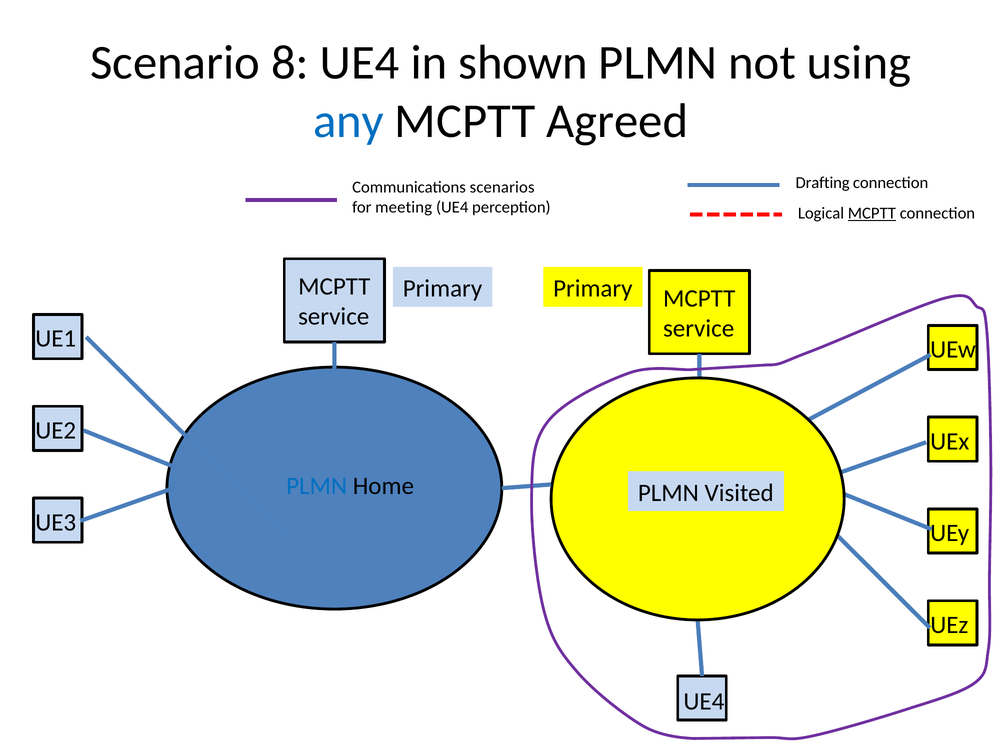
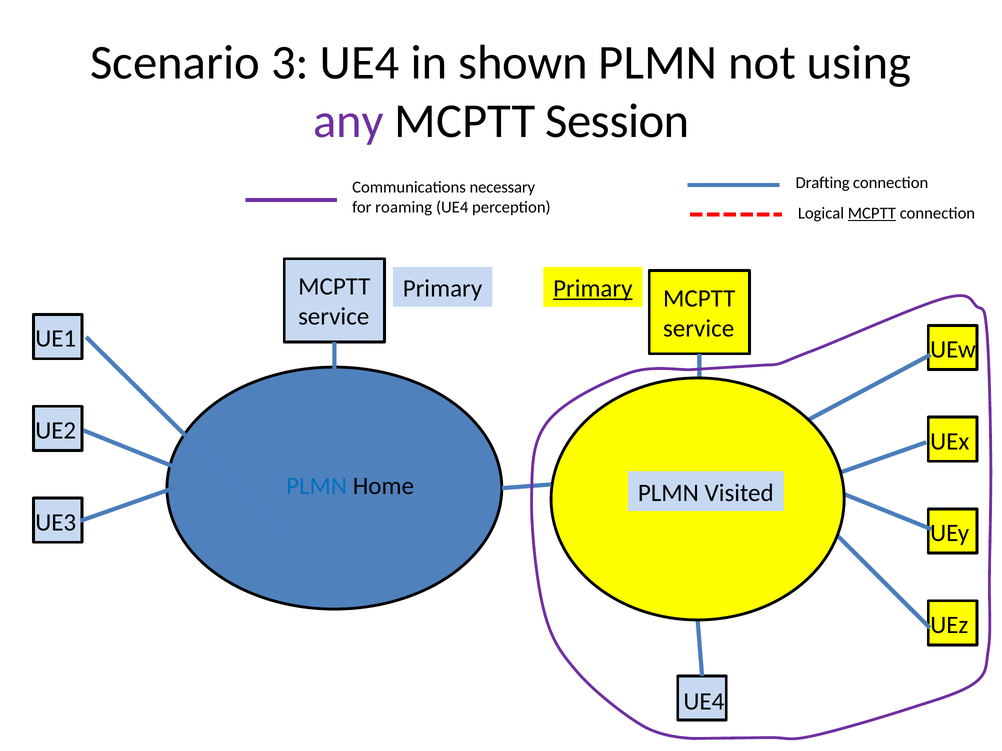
8: 8 -> 3 (290, 63)
any colour: blue -> purple (349, 121)
Agreed: Agreed -> Session (617, 121)
scenarios: scenarios -> necessary (502, 188)
meeting: meeting -> roaming (404, 208)
Primary underline: none -> present (593, 289)
